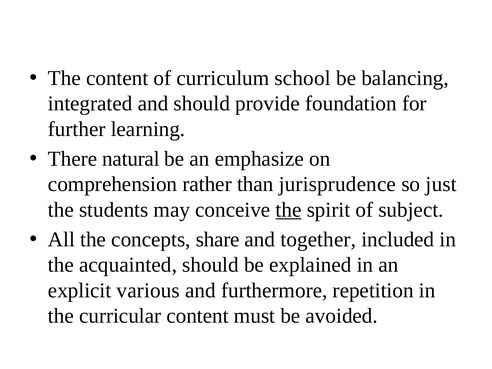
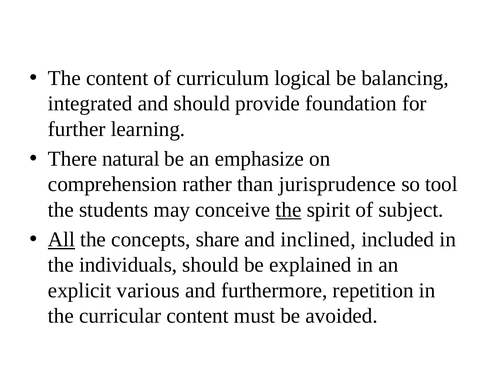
school: school -> logical (303, 78)
just: just -> tool (441, 184)
All underline: none -> present (61, 240)
together: together -> inclined (318, 240)
acquainted: acquainted -> individuals (128, 265)
